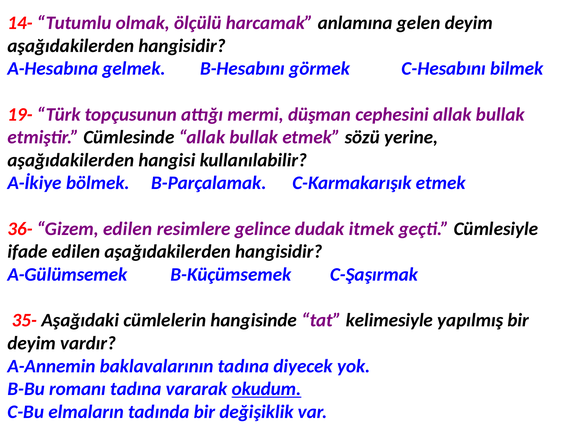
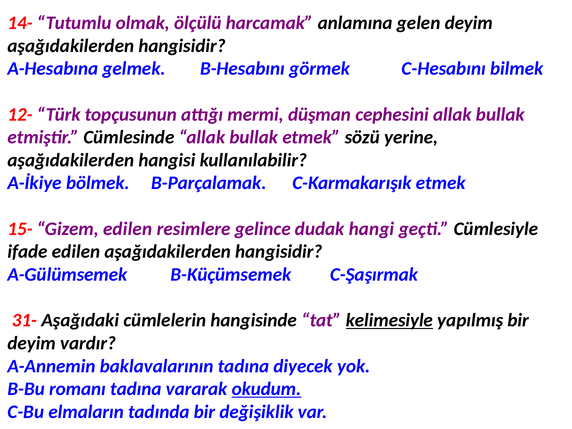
19-: 19- -> 12- (20, 114)
36-: 36- -> 15- (20, 229)
itmek: itmek -> hangi (371, 229)
35-: 35- -> 31- (24, 320)
kelimesiyle underline: none -> present (389, 320)
